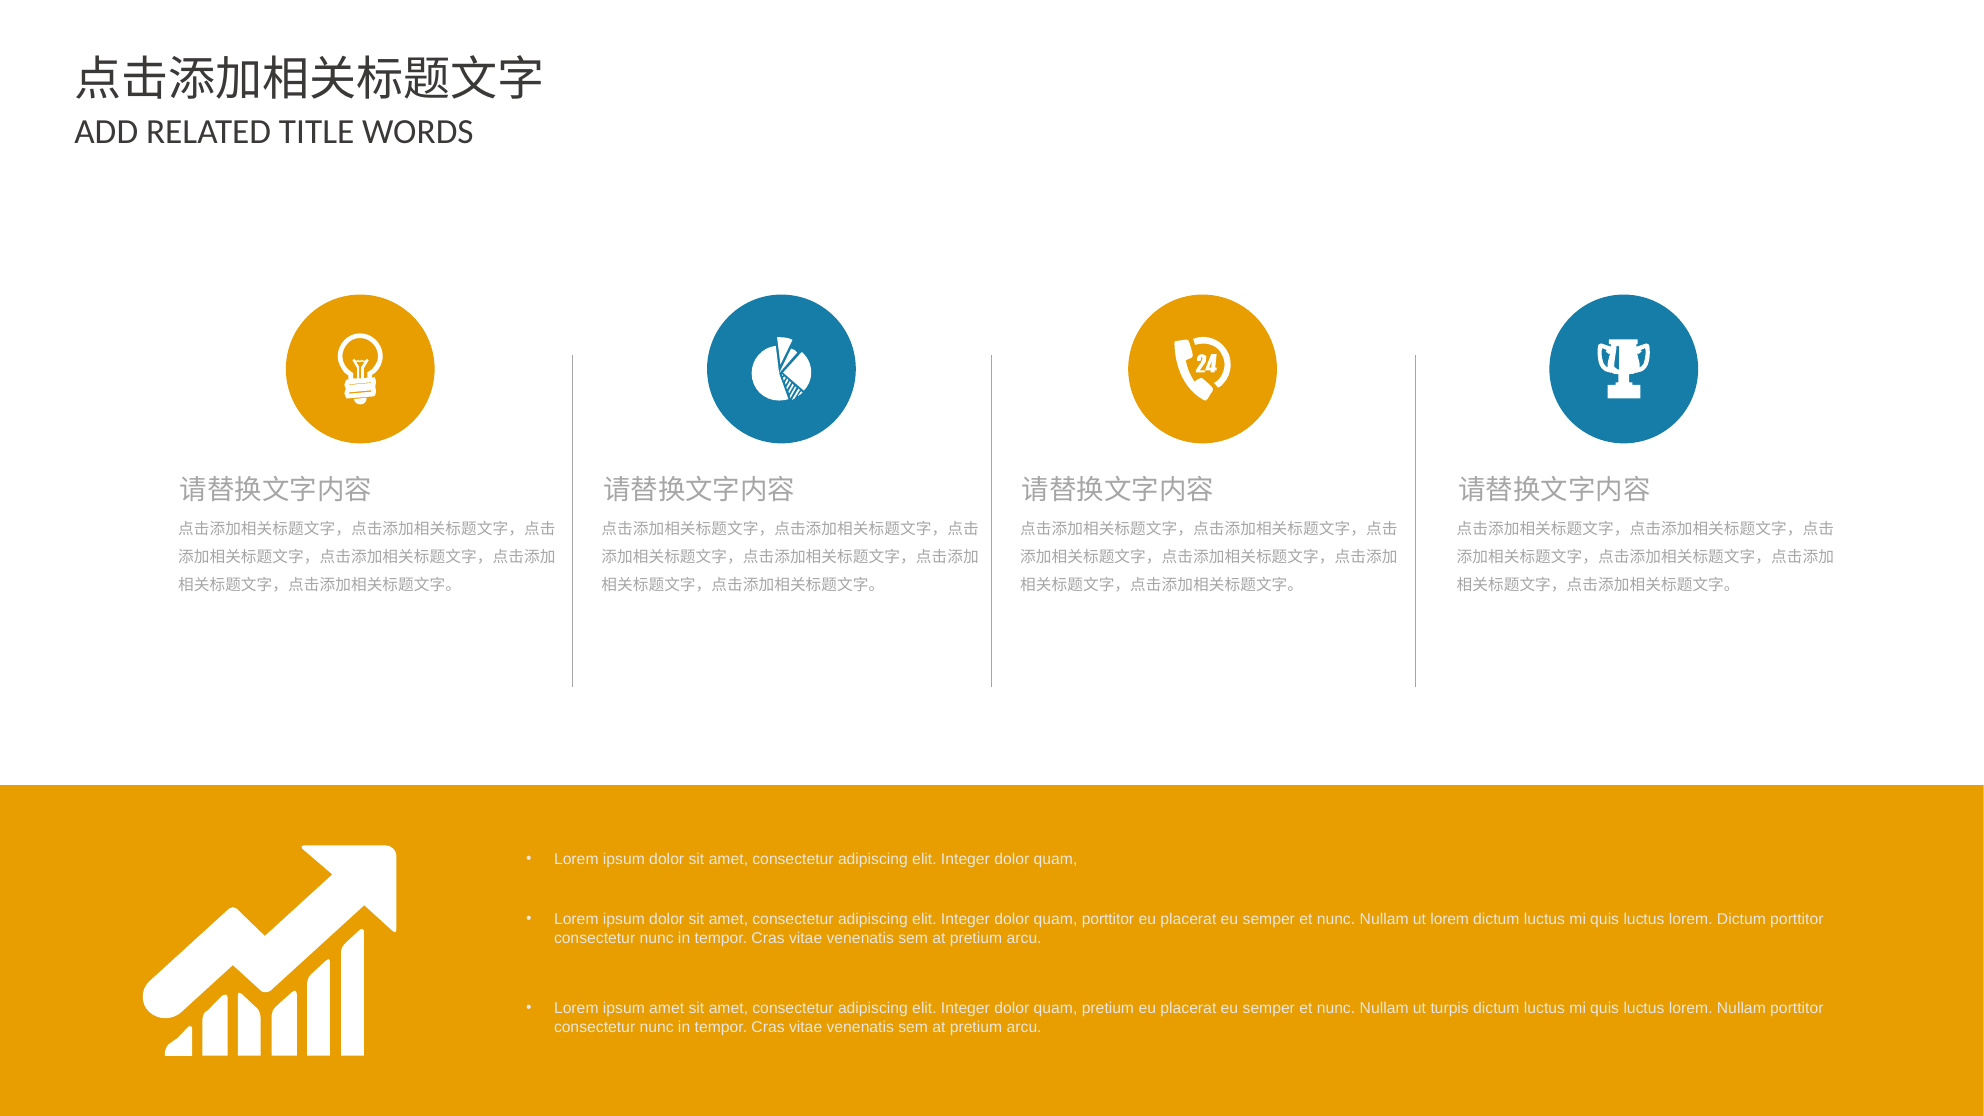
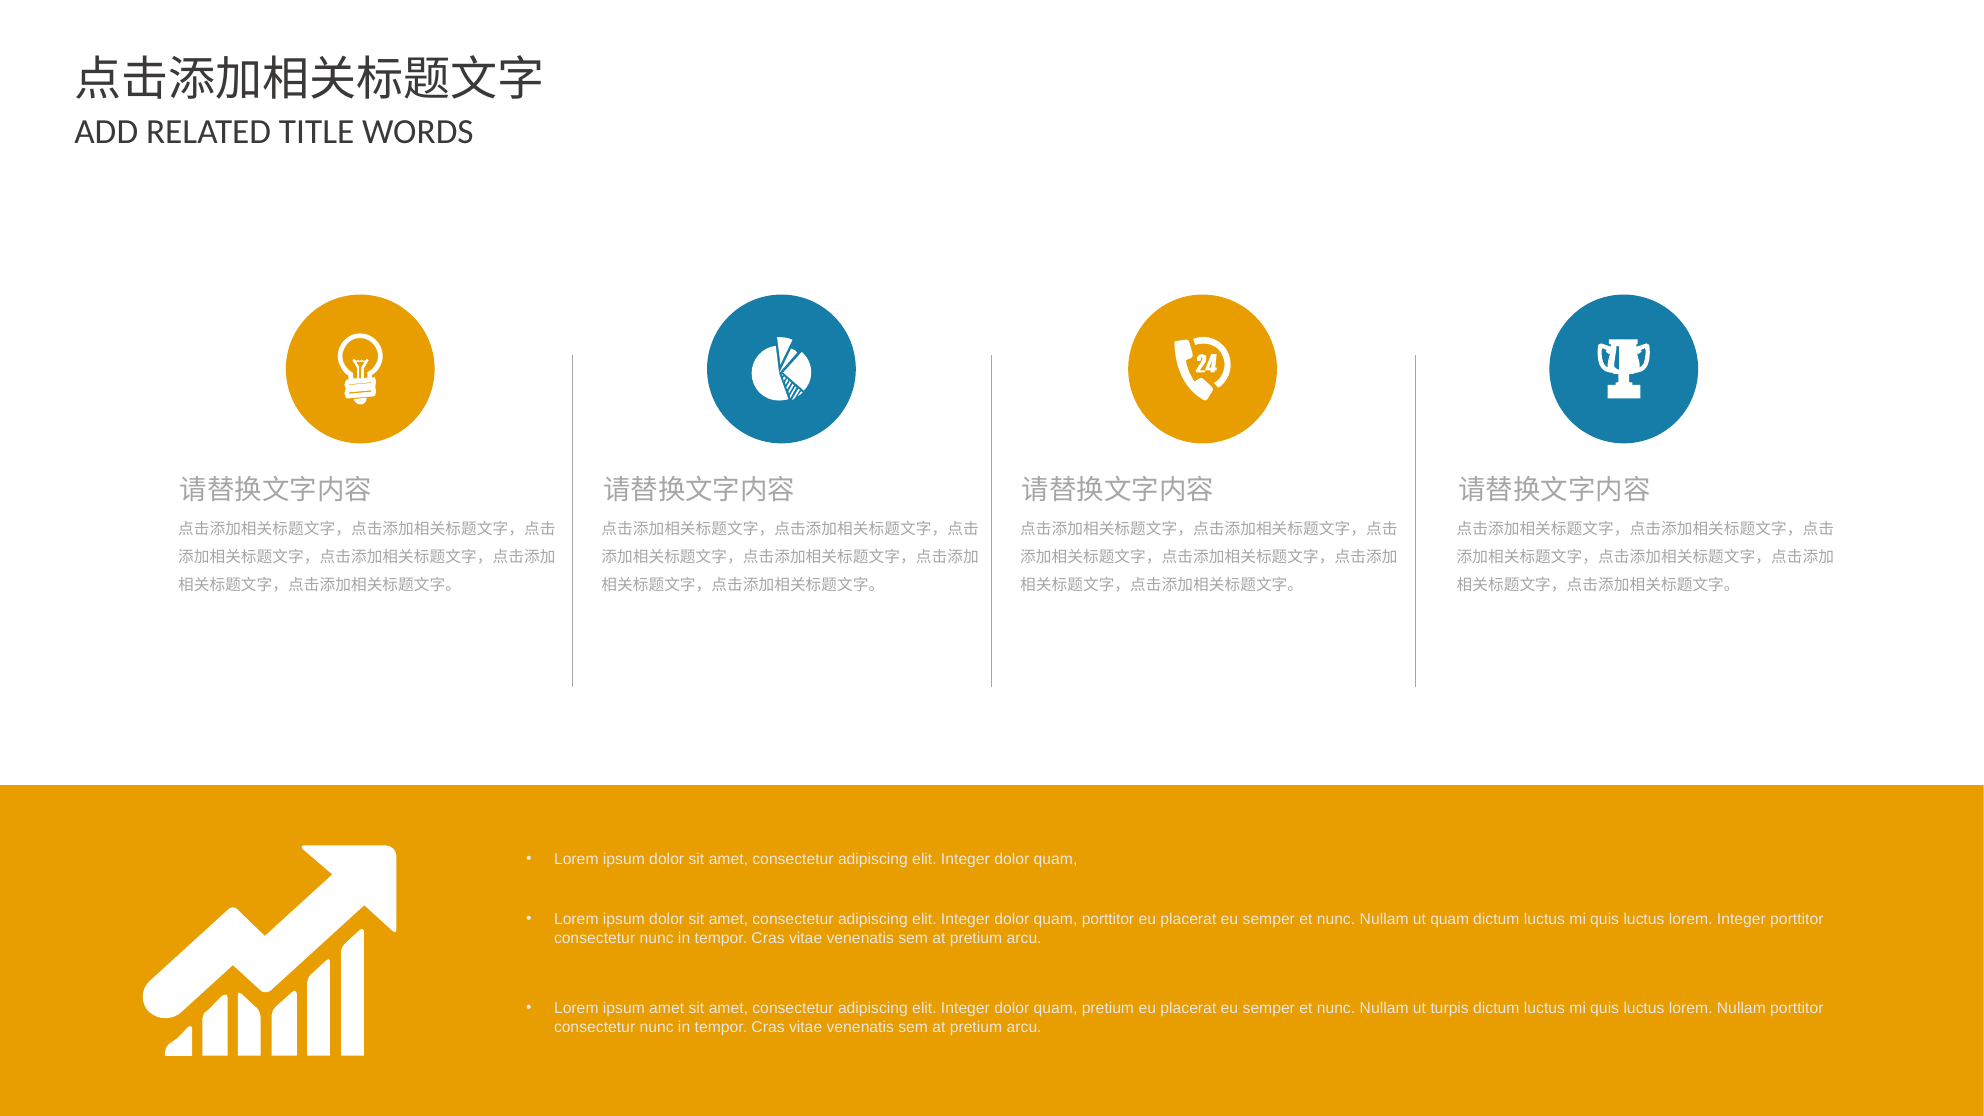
ut lorem: lorem -> quam (1450, 919)
luctus lorem Dictum: Dictum -> Integer (1741, 919)
